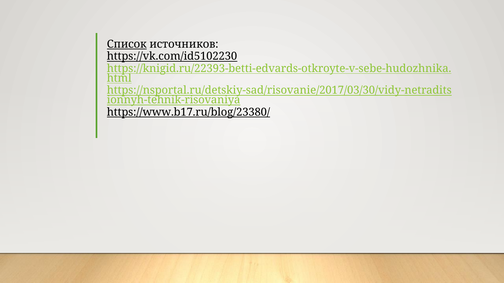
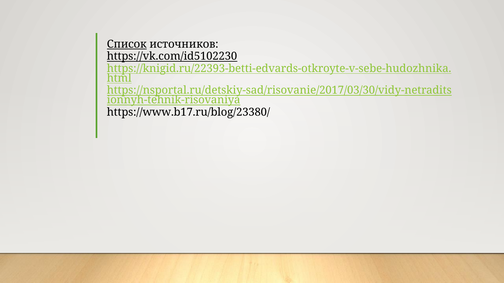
https://www.b17.ru/blog/23380/ underline: present -> none (188, 112)
